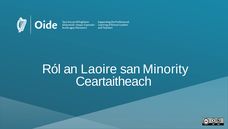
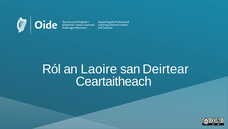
Minority: Minority -> Deirtear (166, 69)
